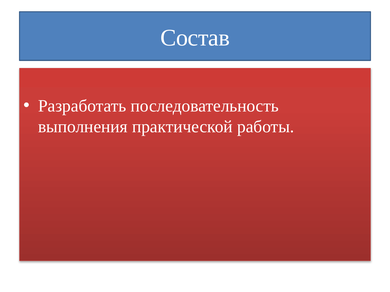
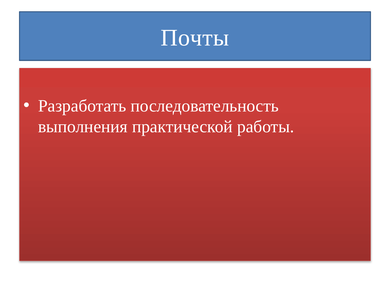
Состав: Состав -> Почты (195, 38)
